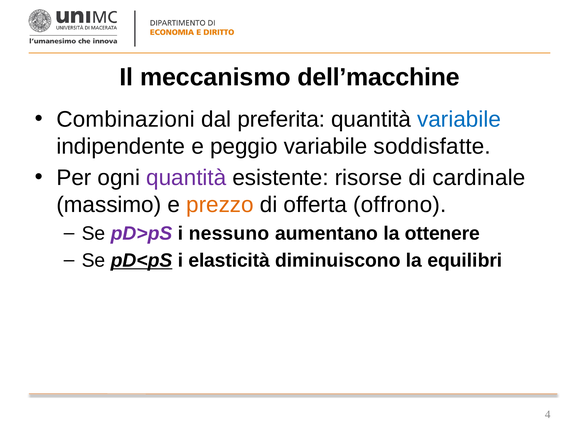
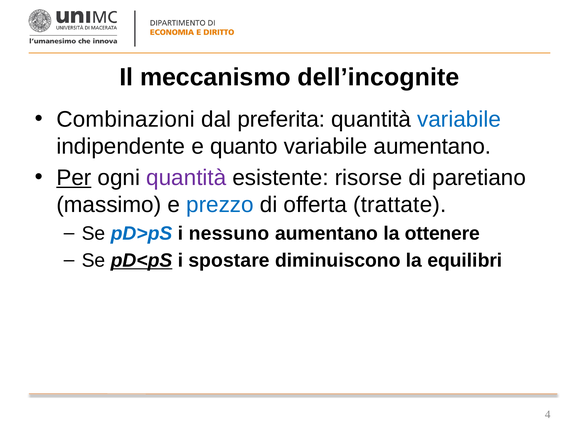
dell’macchine: dell’macchine -> dell’incognite (378, 77)
peggio: peggio -> quanto (244, 146)
variabile soddisfatte: soddisfatte -> aumentano (432, 146)
Per underline: none -> present (74, 178)
cardinale: cardinale -> paretiano (479, 178)
prezzo colour: orange -> blue (220, 205)
offrono: offrono -> trattate (400, 205)
pD>pS colour: purple -> blue (142, 234)
elasticità: elasticità -> spostare (229, 261)
